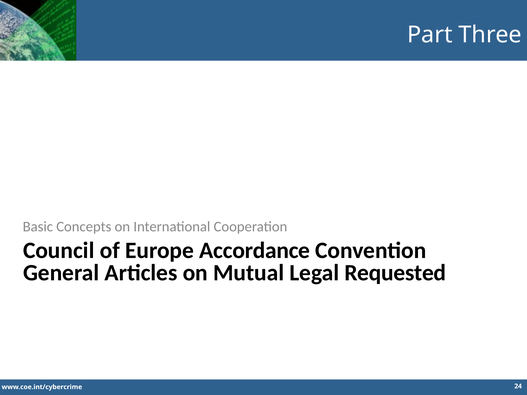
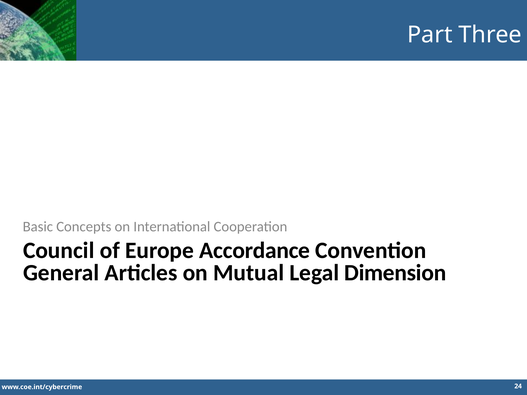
Requested: Requested -> Dimension (395, 273)
